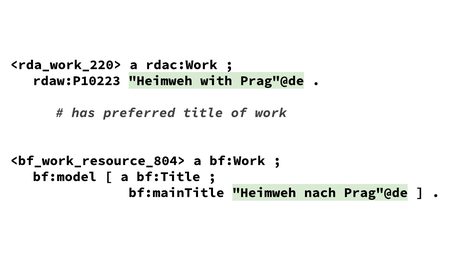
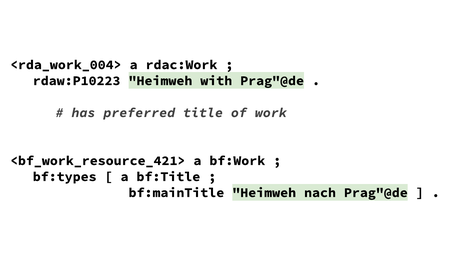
<rda_work_220>: <rda_work_220> -> <rda_work_004> (66, 65)
<bf_work_resource_804>: <bf_work_resource_804> -> <bf_work_resource_421> (98, 160)
bf:model: bf:model -> bf:types (65, 176)
